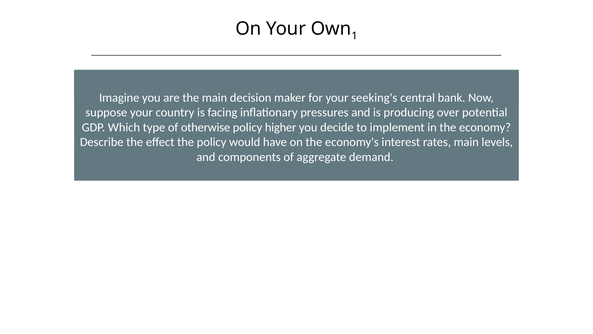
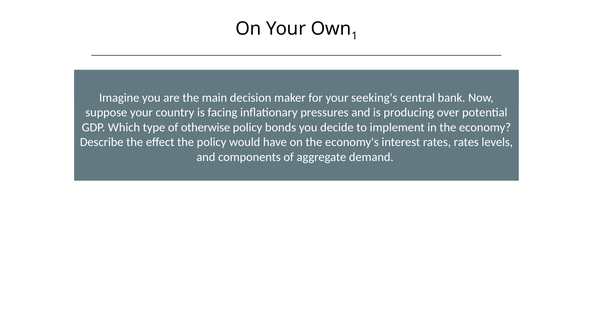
higher: higher -> bonds (281, 127)
rates main: main -> rates (466, 142)
